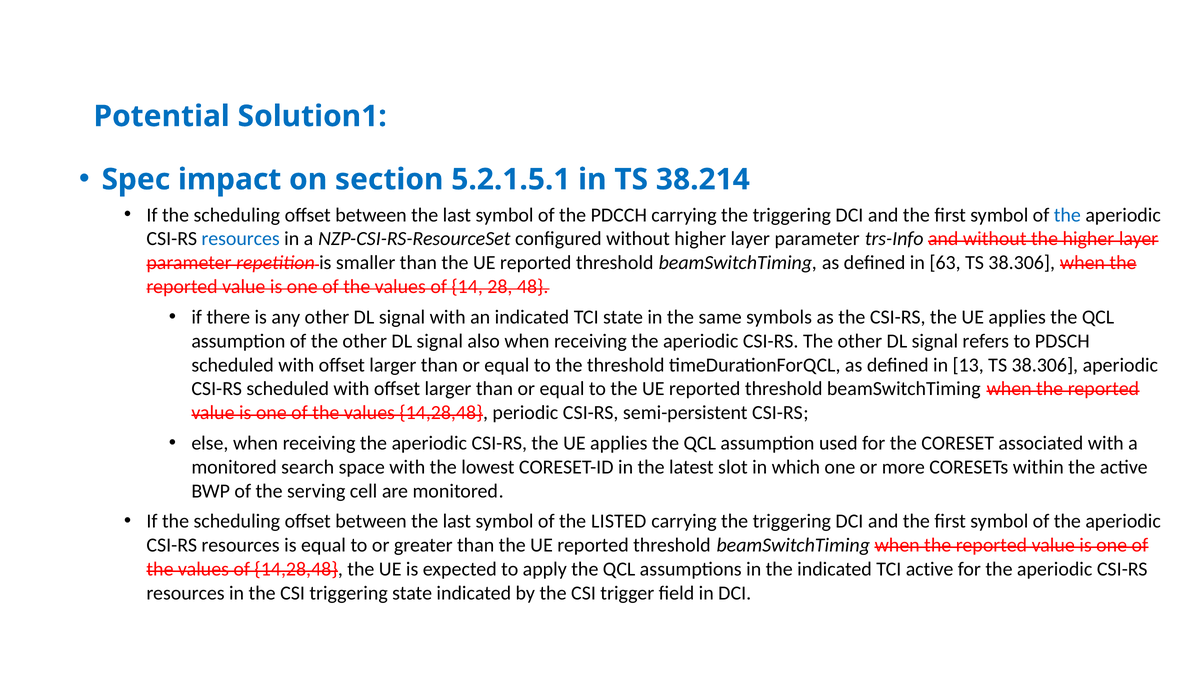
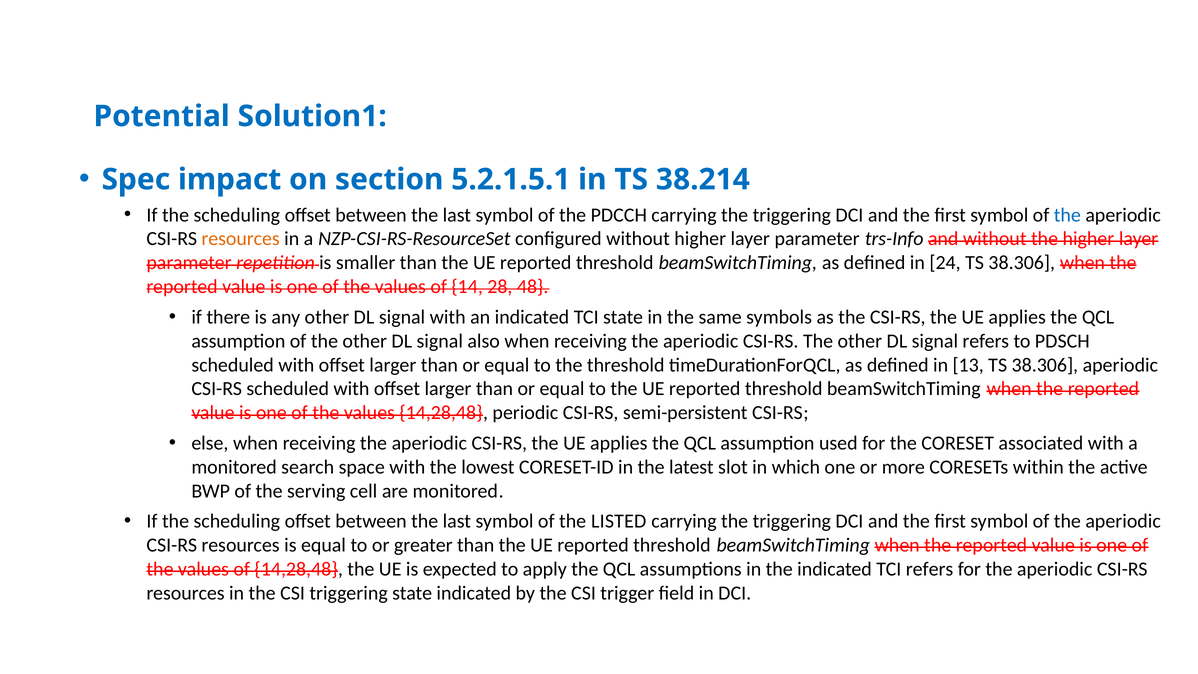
resources colour: blue -> orange (241, 239)
63: 63 -> 24 (945, 263)
TCI active: active -> refers (930, 569)
